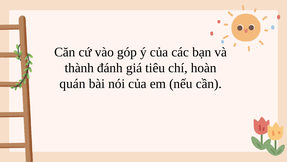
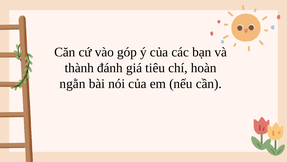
quán: quán -> ngằn (72, 84)
